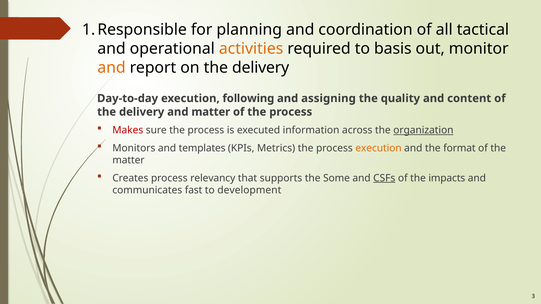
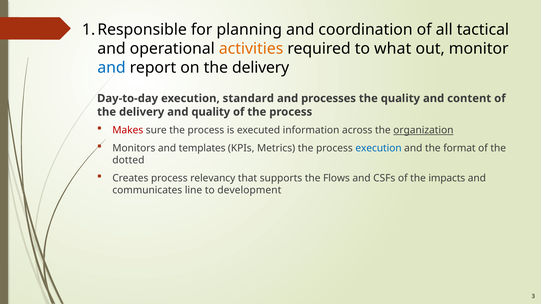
basis: basis -> what (393, 49)
and colour: orange -> blue (112, 68)
following: following -> standard (248, 98)
assigning: assigning -> processes (329, 98)
and matter: matter -> quality (211, 112)
execution colour: orange -> blue (378, 148)
matter: matter -> dotted (128, 160)
Some: Some -> Flows (336, 178)
CSFs underline: present -> none (384, 178)
fast: fast -> line (194, 190)
